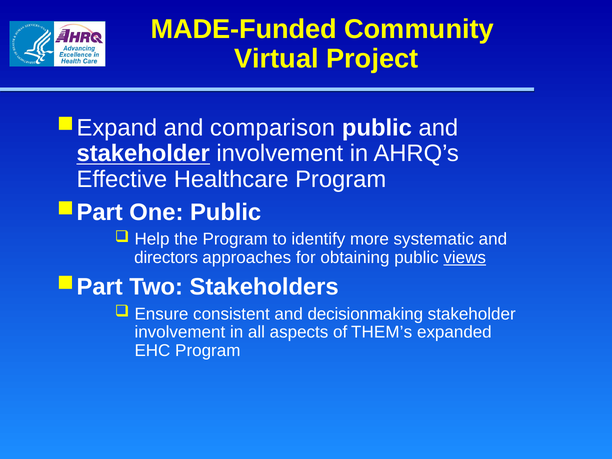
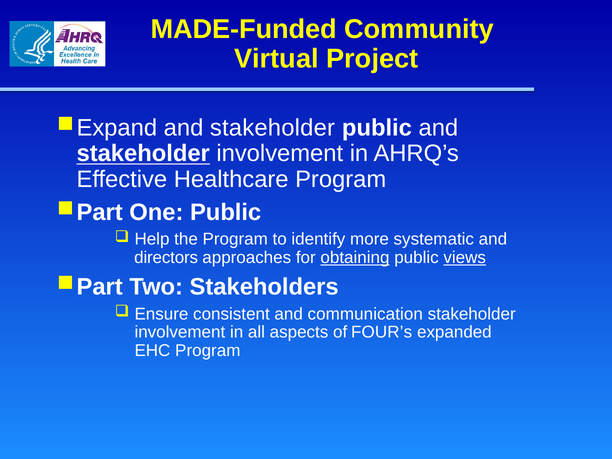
comparison: comparison -> stakeholder (272, 128)
obtaining underline: none -> present (355, 258)
decisionmaking: decisionmaking -> communication (365, 314)
THEM’s: THEM’s -> FOUR’s (382, 332)
